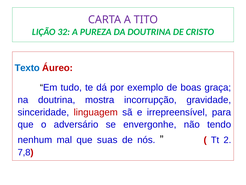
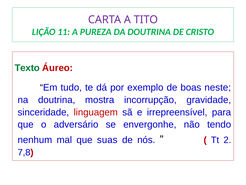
32: 32 -> 11 (64, 32)
Texto colour: blue -> green (27, 68)
graça: graça -> neste (218, 87)
